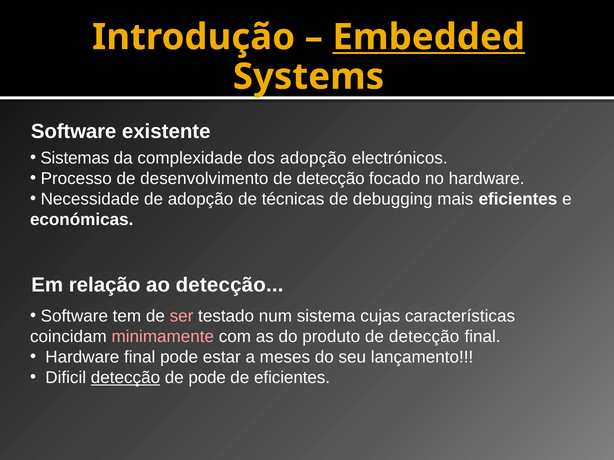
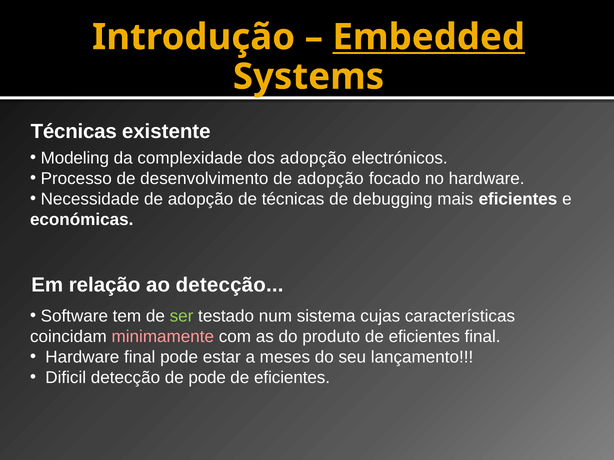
Software: Software -> Técnicas (74, 132)
Sistemas: Sistemas -> Modeling (75, 158)
desenvolvimento de detecção: detecção -> adopção (330, 179)
ser colour: pink -> light green (182, 317)
produto de detecção: detecção -> eficientes (424, 337)
detecção underline: present -> none (126, 378)
